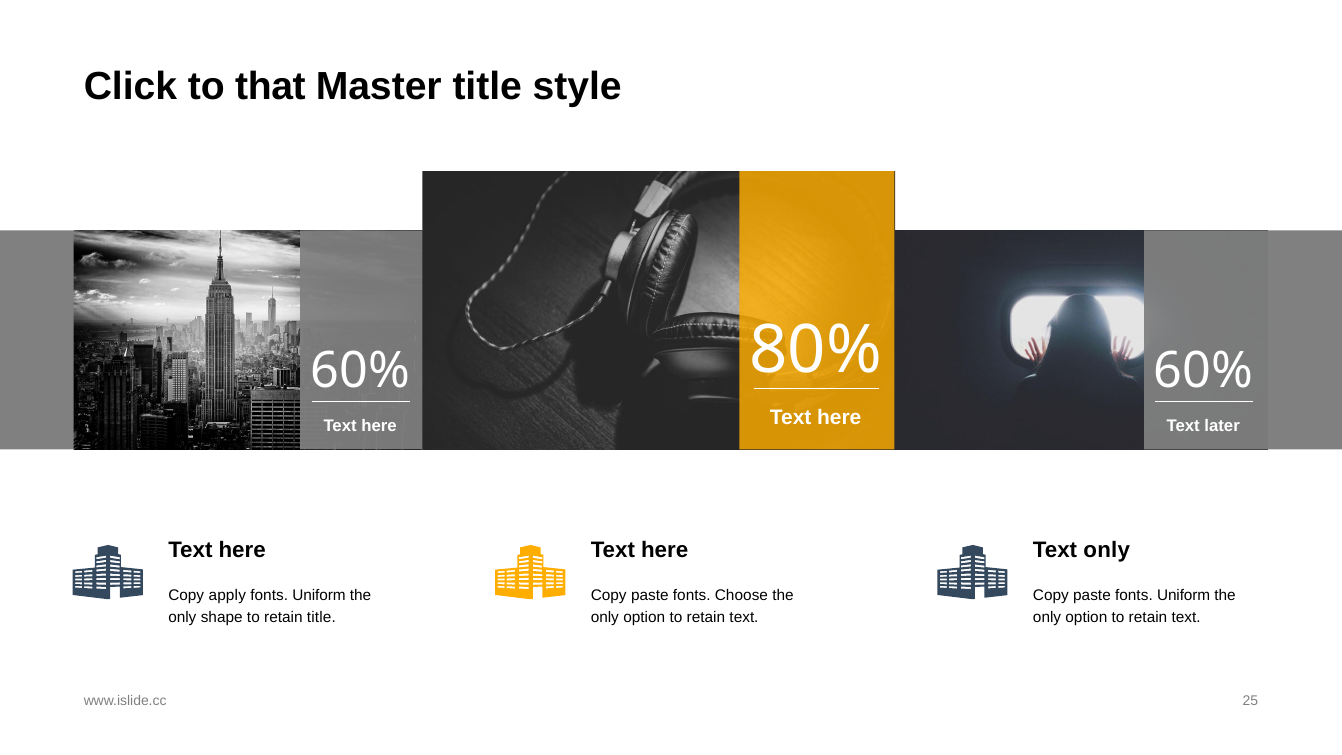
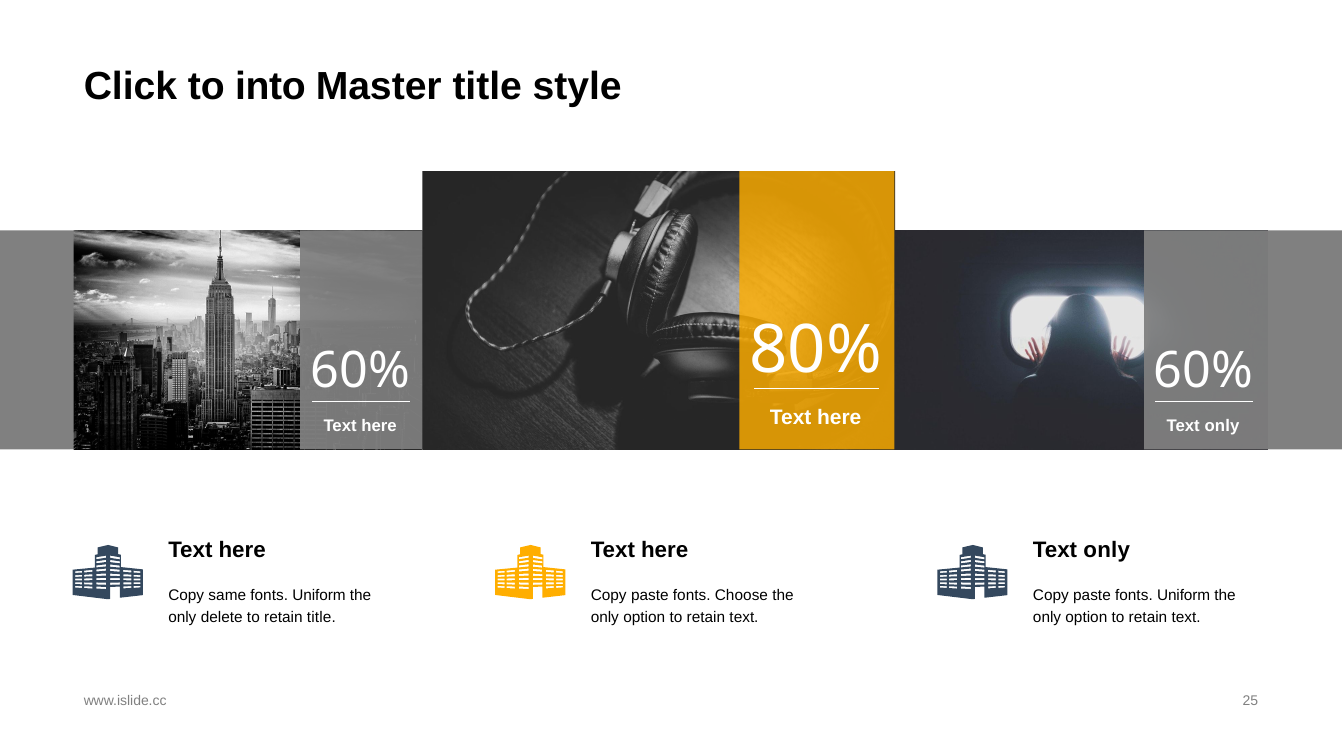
that: that -> into (270, 87)
later: later -> only (1222, 426)
apply: apply -> same (227, 595)
shape: shape -> delete (222, 617)
